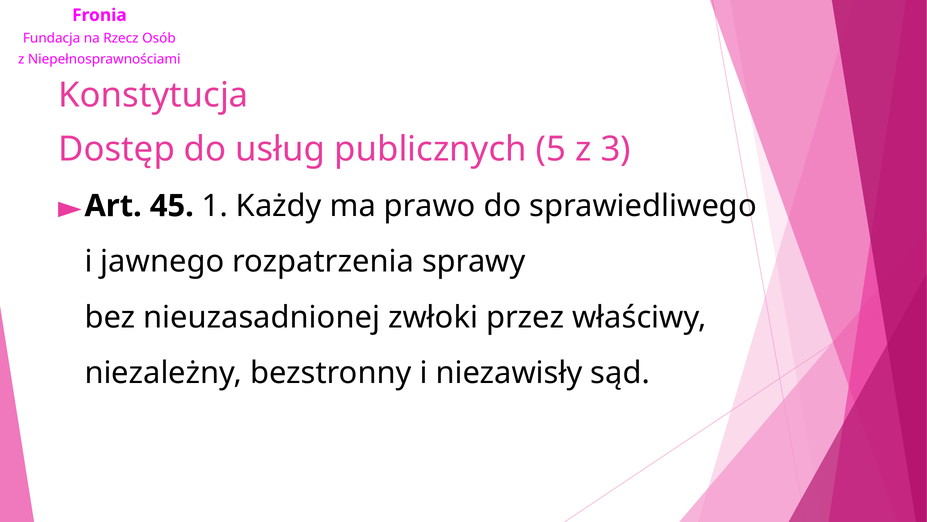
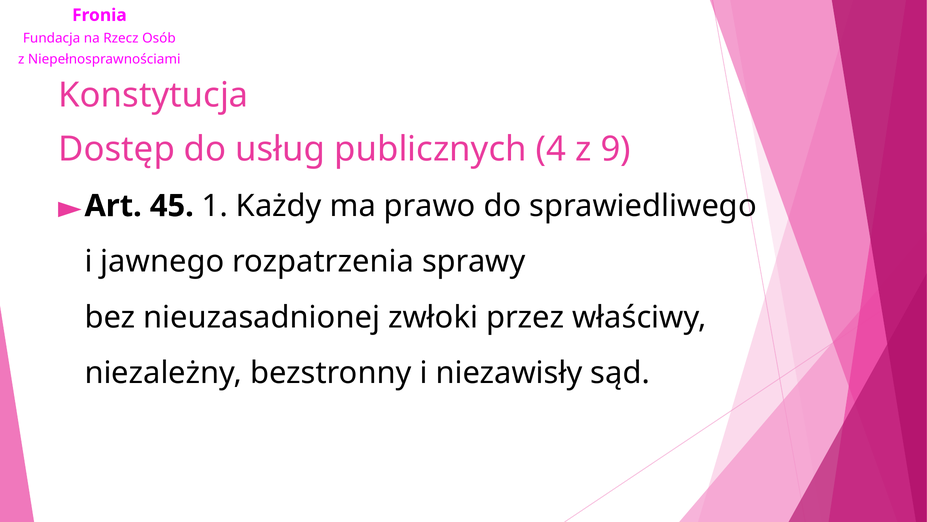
5: 5 -> 4 (551, 149)
3: 3 -> 9 (616, 149)
